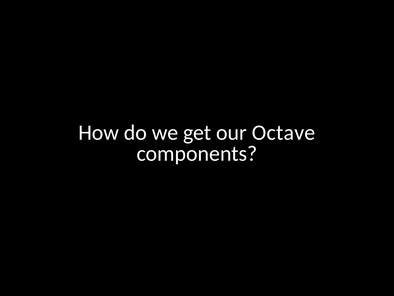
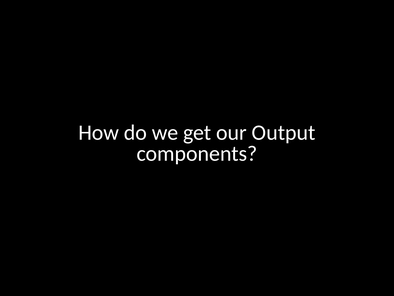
Octave: Octave -> Output (284, 132)
